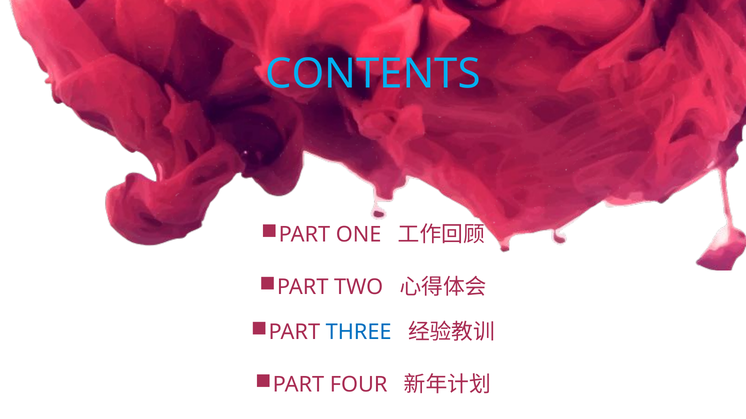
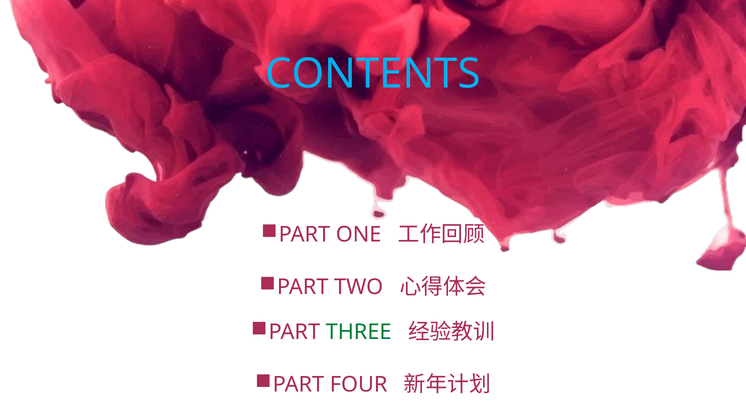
THREE colour: blue -> green (359, 333)
